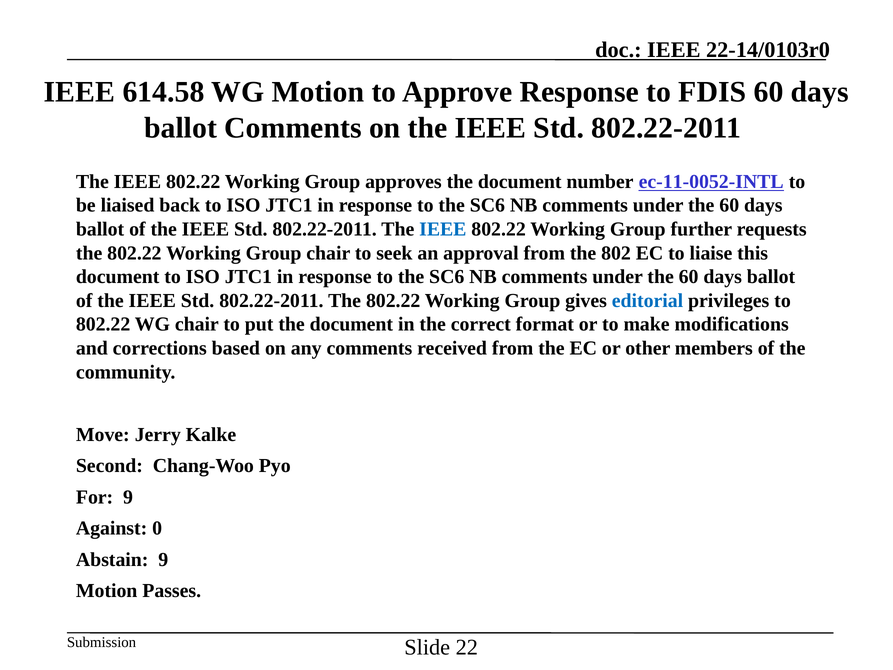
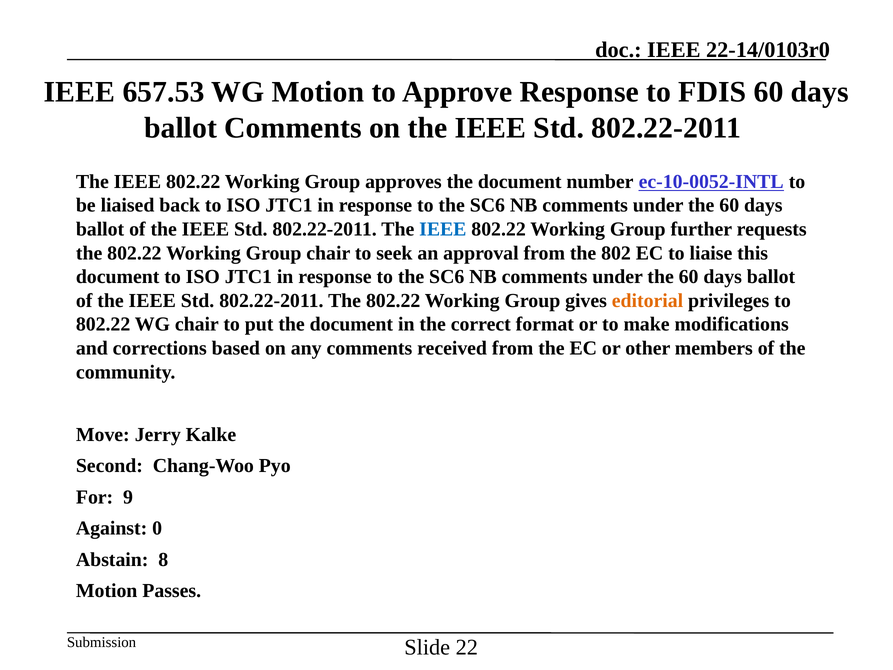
614.58: 614.58 -> 657.53 (163, 92)
ec-11-0052-INTL: ec-11-0052-INTL -> ec-10-0052-INTL (711, 182)
editorial colour: blue -> orange (648, 301)
Abstain 9: 9 -> 8 (163, 559)
